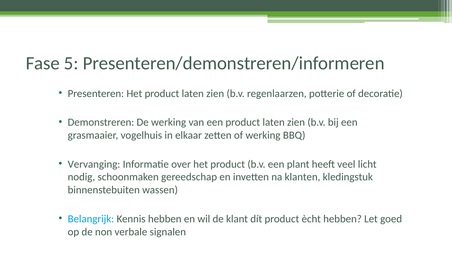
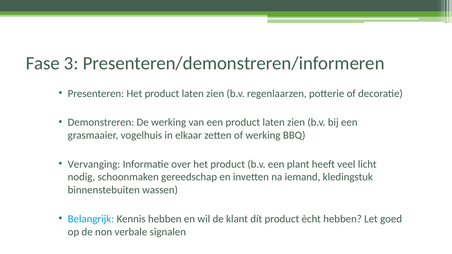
5: 5 -> 3 (71, 63)
klanten: klanten -> iemand (303, 177)
